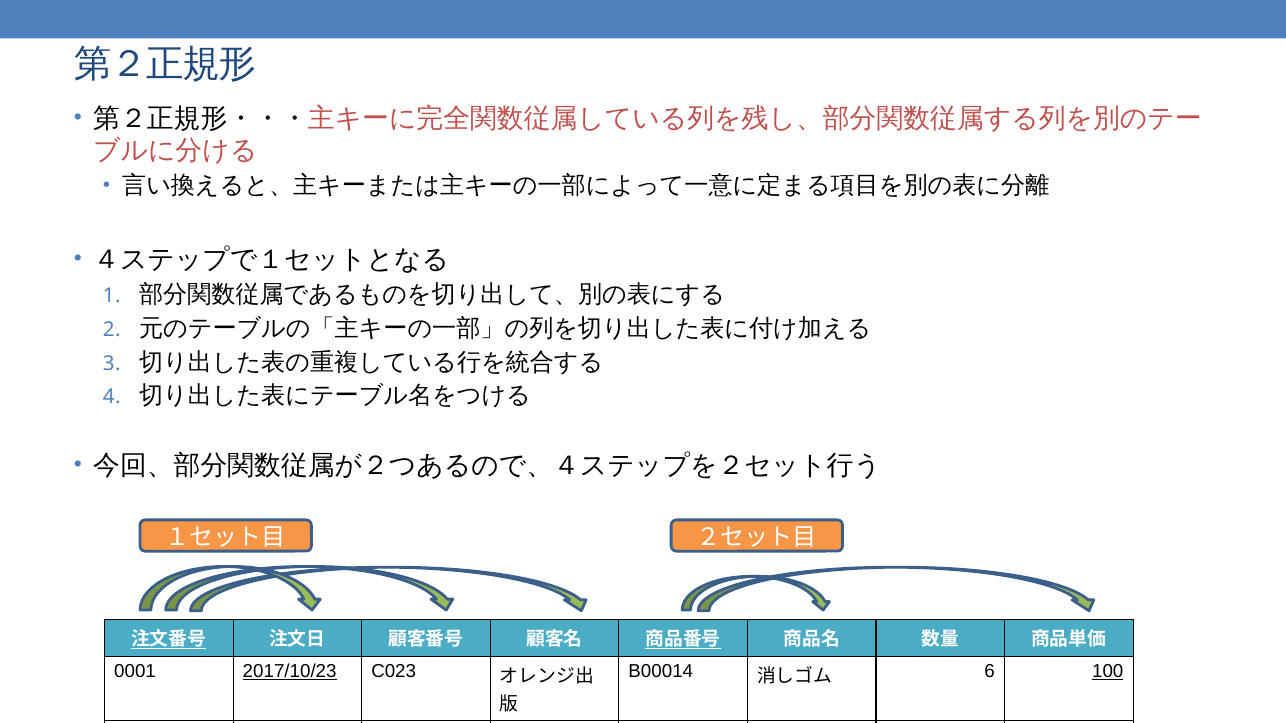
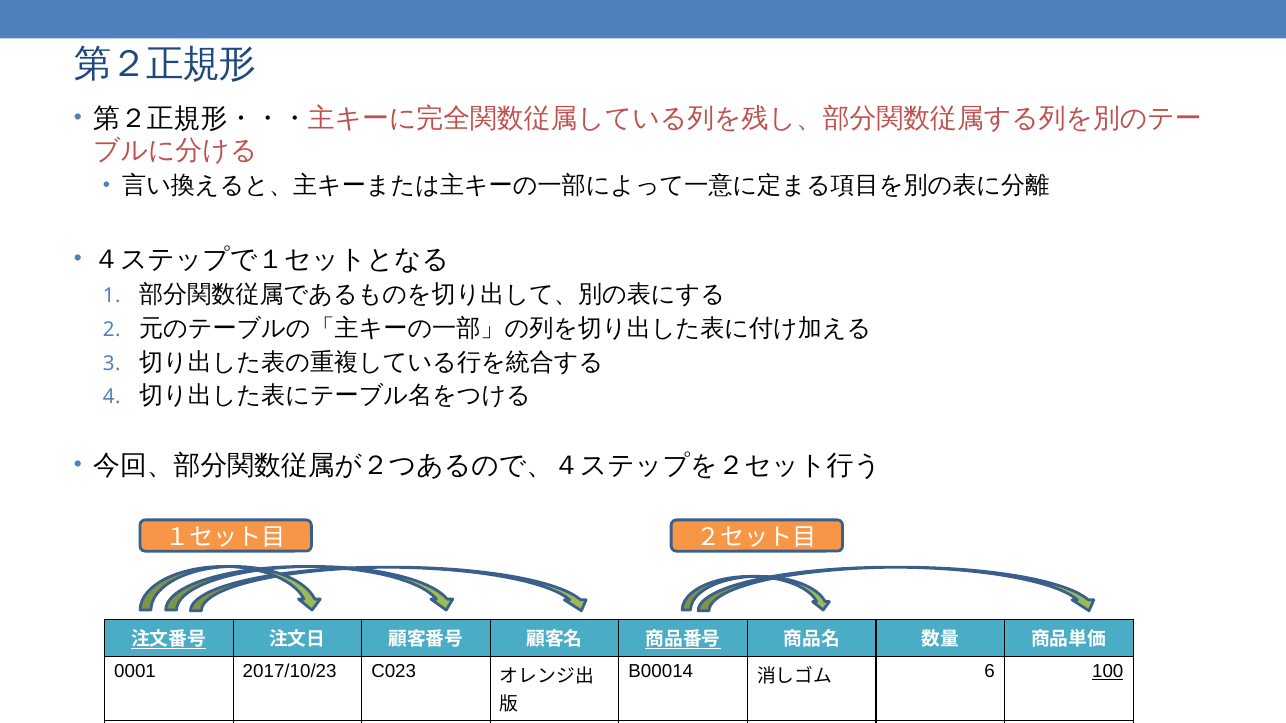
2017/10/23 underline: present -> none (290, 672)
